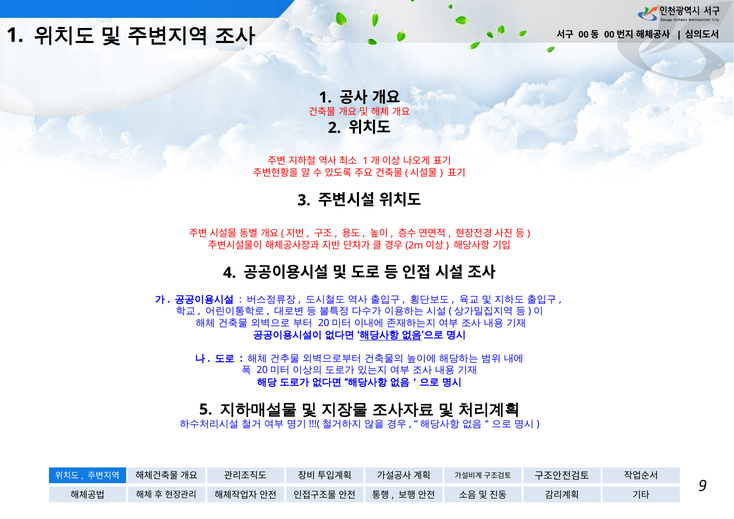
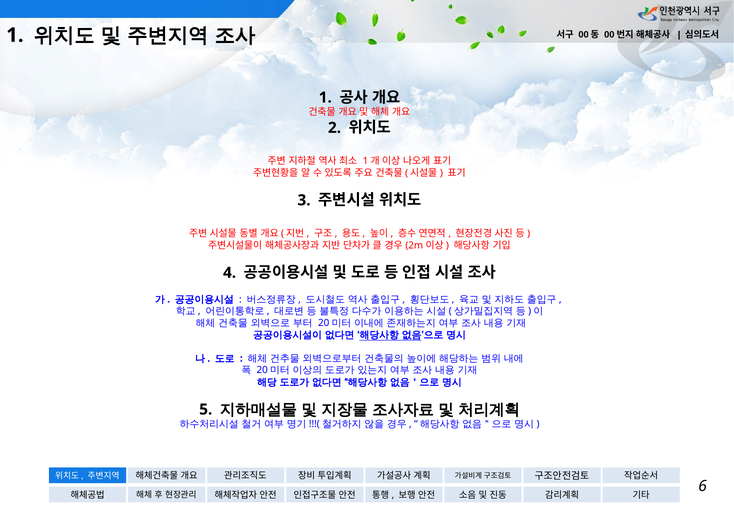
9: 9 -> 6 (703, 486)
